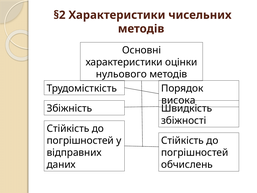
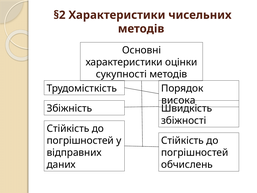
нульового: нульового -> сукупності (121, 74)
